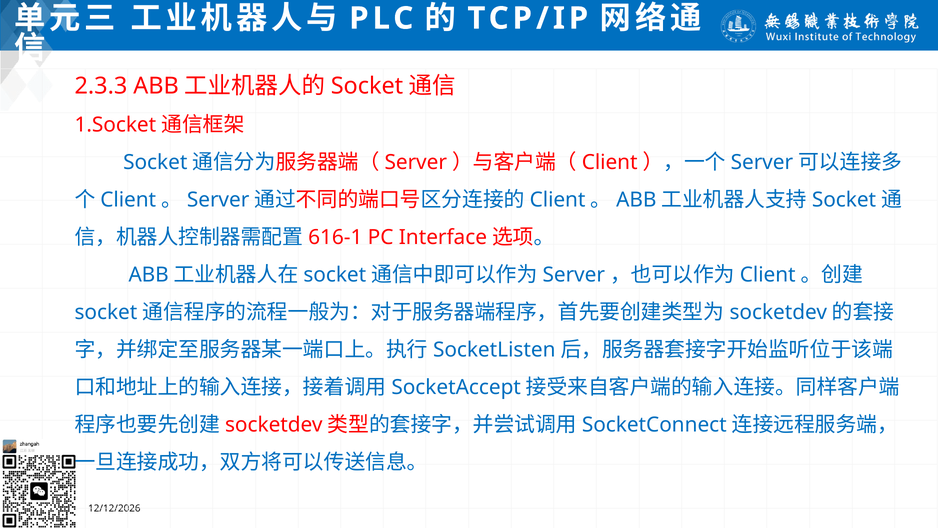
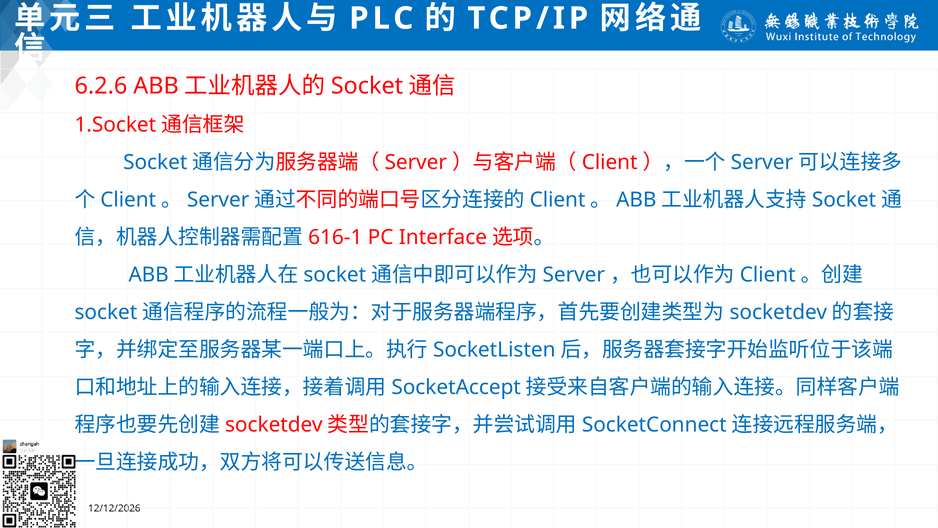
2.3.3: 2.3.3 -> 6.2.6 (101, 86)
